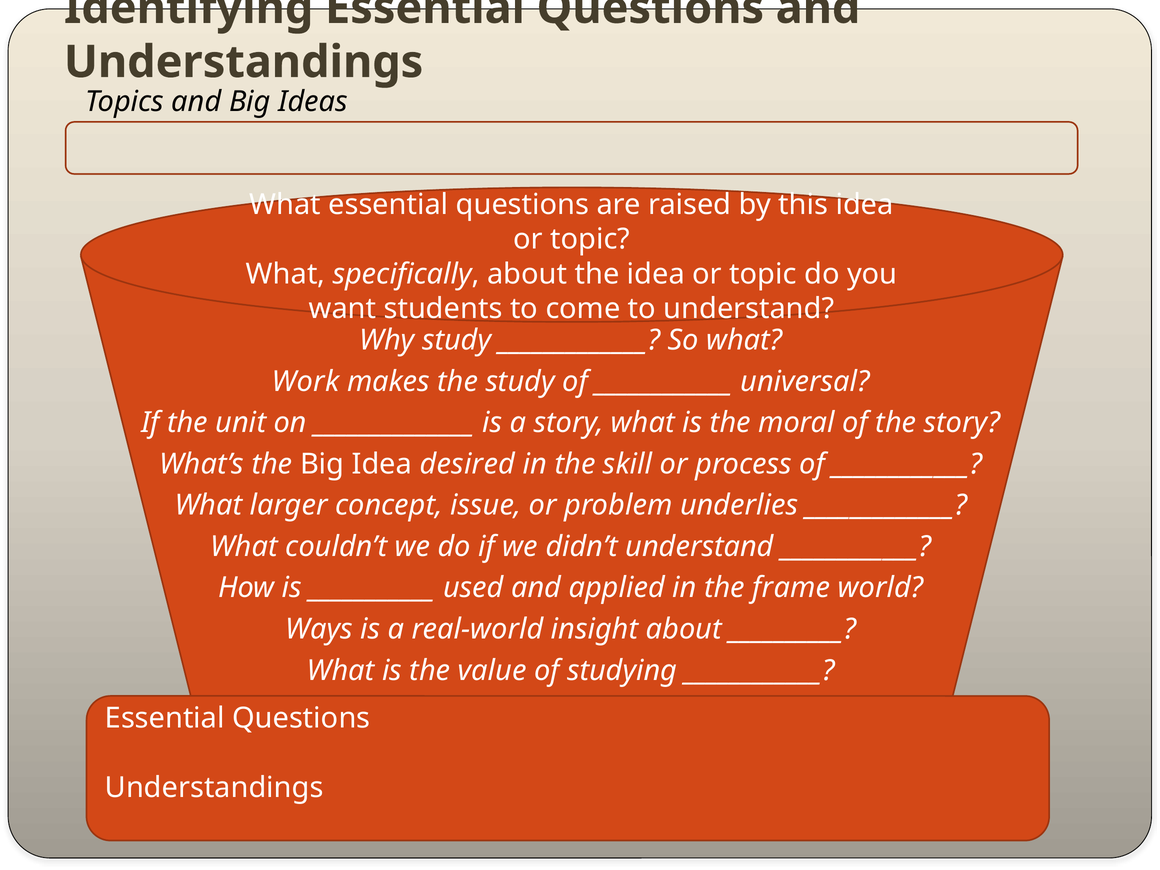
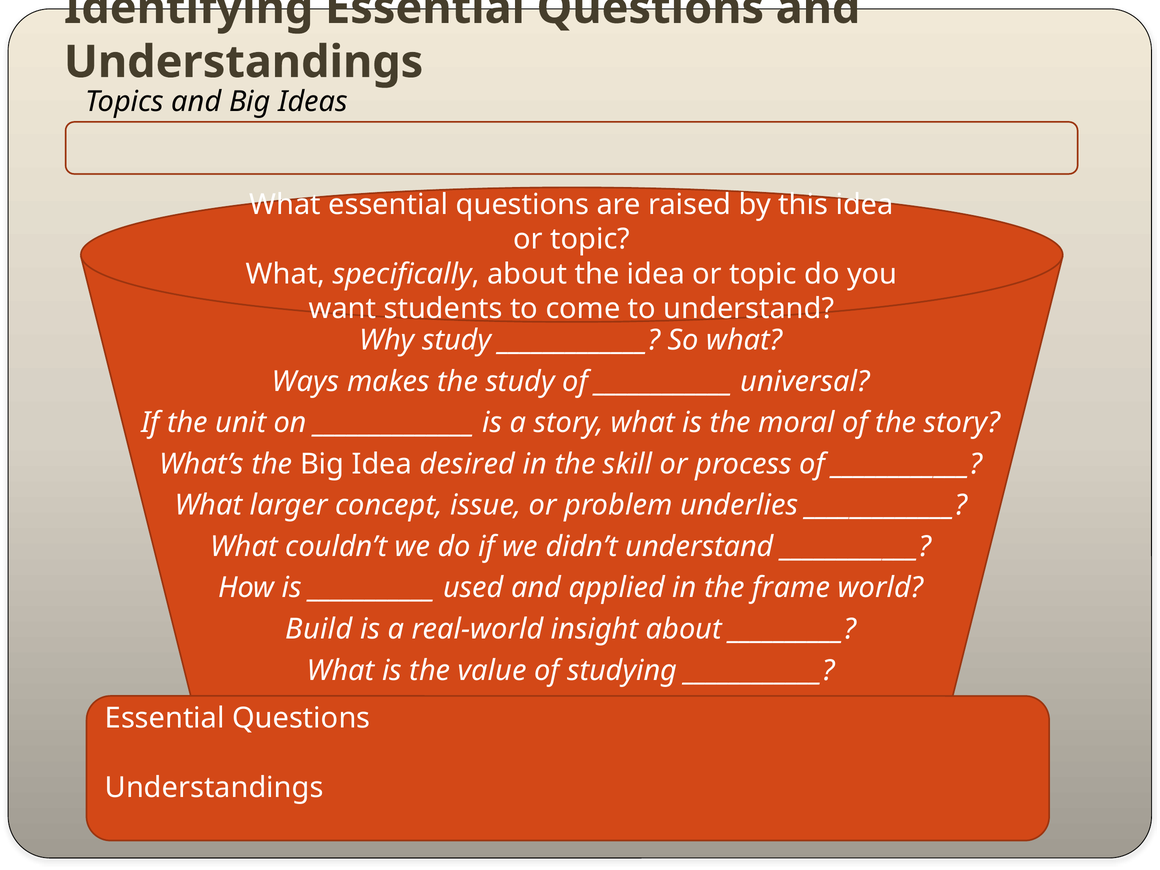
Work: Work -> Ways (306, 381)
Ways: Ways -> Build (319, 629)
